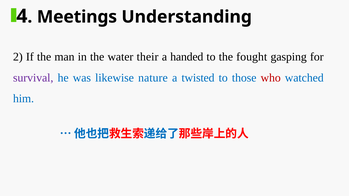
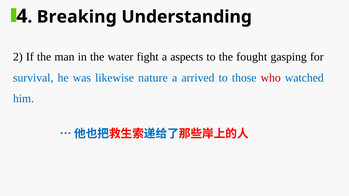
Meetings: Meetings -> Breaking (77, 17)
their: their -> fight (148, 57)
handed: handed -> aspects (187, 57)
survival colour: purple -> blue (33, 78)
twisted: twisted -> arrived (198, 78)
